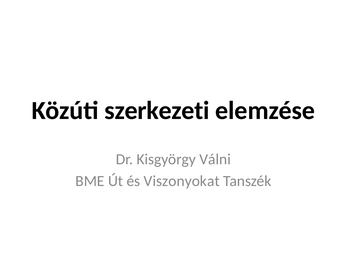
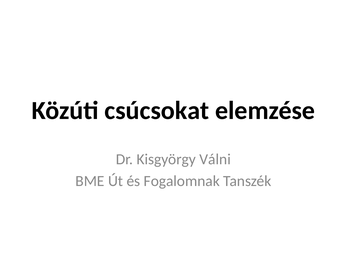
szerkezeti: szerkezeti -> csúcsokat (157, 111)
Viszonyokat: Viszonyokat -> Fogalomnak (182, 181)
